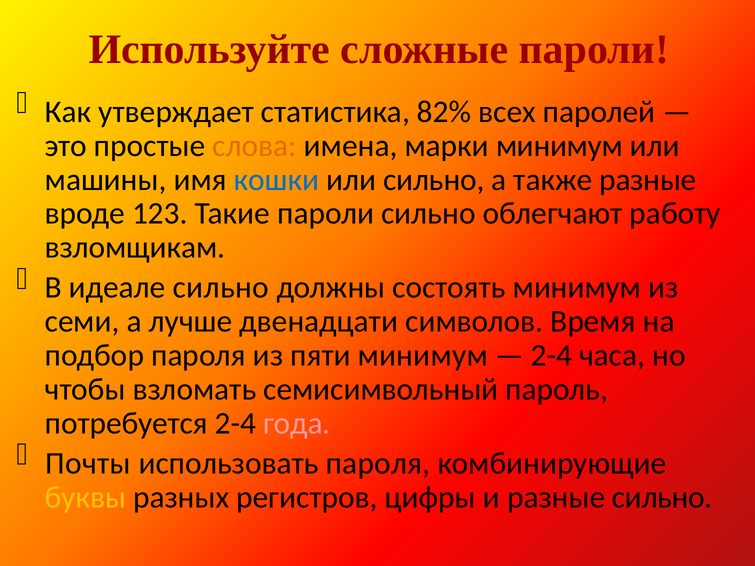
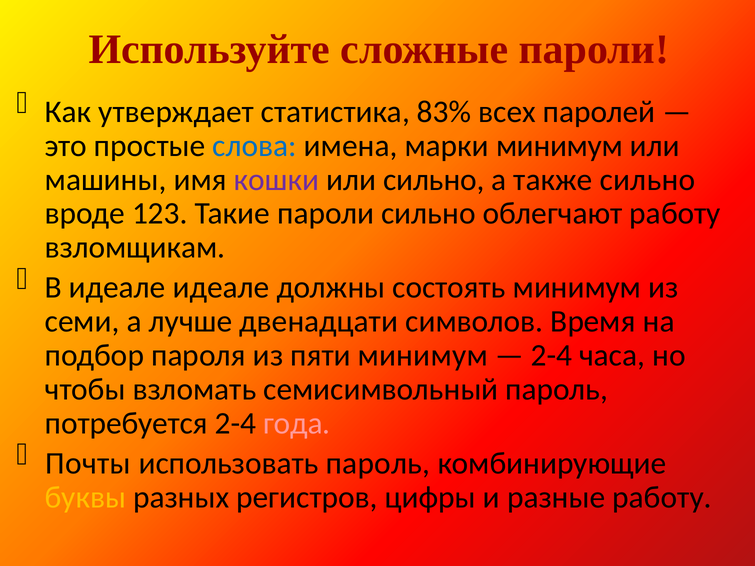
82%: 82% -> 83% (444, 112)
слова colour: orange -> blue (255, 146)
кошки colour: blue -> purple (276, 180)
также разные: разные -> сильно (648, 180)
идеале сильно: сильно -> идеале (221, 288)
использовать пароля: пароля -> пароль (378, 464)
разные сильно: сильно -> работу (662, 498)
